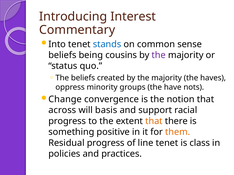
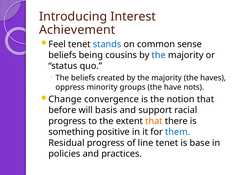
Commentary: Commentary -> Achievement (77, 30)
Into: Into -> Feel (57, 44)
the colour: purple -> blue (159, 55)
across: across -> before (62, 110)
them colour: orange -> blue (178, 132)
class: class -> base (200, 143)
